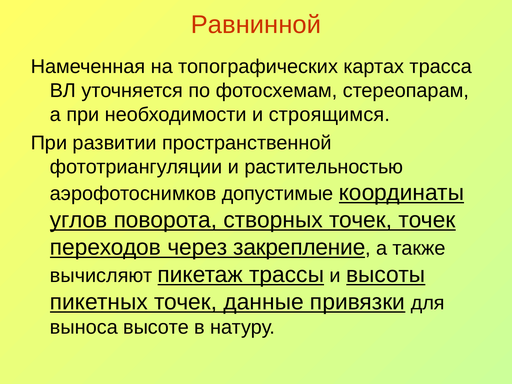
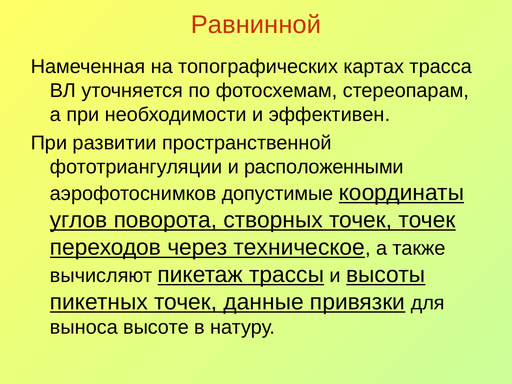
строящимся: строящимся -> эффективен (329, 115)
растительностью: растительностью -> расположенными (324, 167)
закрепление: закрепление -> техническое (299, 247)
